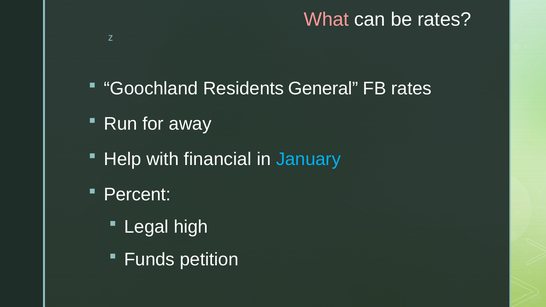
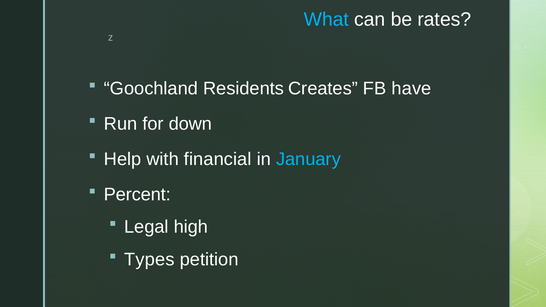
What colour: pink -> light blue (326, 20)
General: General -> Creates (323, 89)
FB rates: rates -> have (411, 89)
away: away -> down (190, 124)
Funds: Funds -> Types (149, 260)
